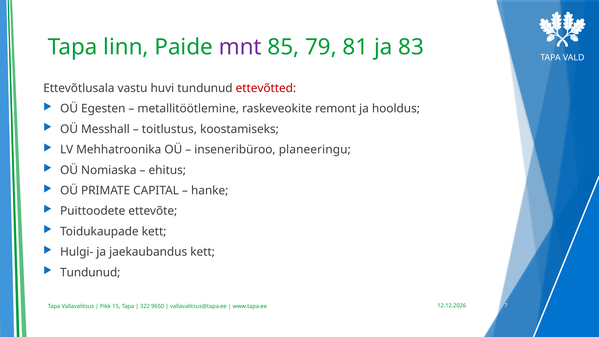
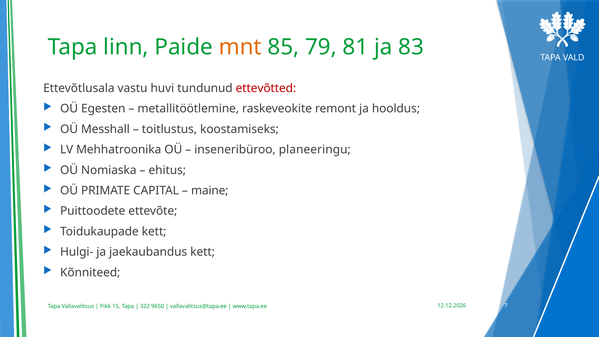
mnt colour: purple -> orange (240, 47)
hanke: hanke -> maine (210, 191)
Tundunud: Tundunud -> Kõnniteed (90, 272)
